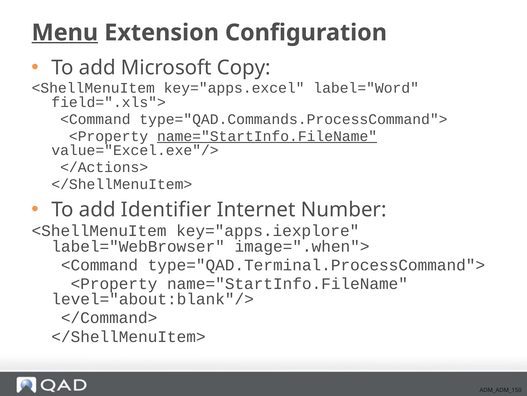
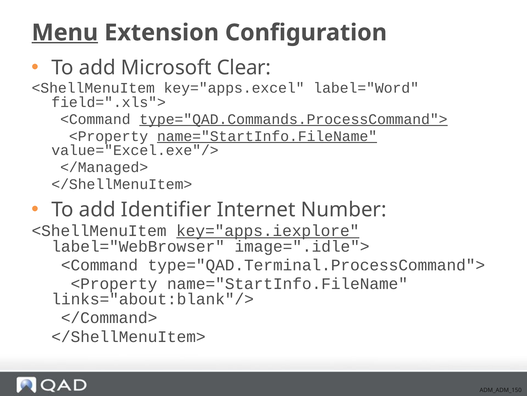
Copy: Copy -> Clear (244, 68)
type="QAD.Commands.ProcessCommand"> underline: none -> present (293, 119)
</Actions>: </Actions> -> </Managed> (104, 167)
key="apps.iexplore underline: none -> present (268, 231)
image=".when">: image=".when"> -> image=".idle"> (302, 246)
level="about:blank"/>: level="about:blank"/> -> links="about:blank"/> (153, 299)
